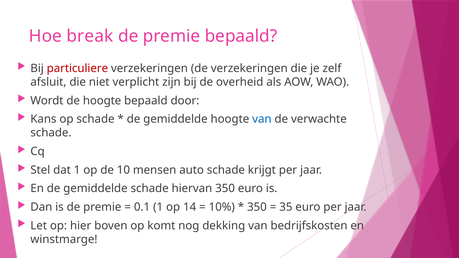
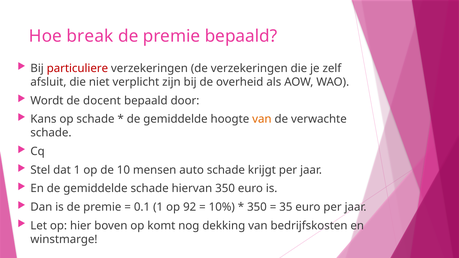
de hoogte: hoogte -> docent (102, 101)
van colour: blue -> orange (262, 119)
14: 14 -> 92 (190, 207)
